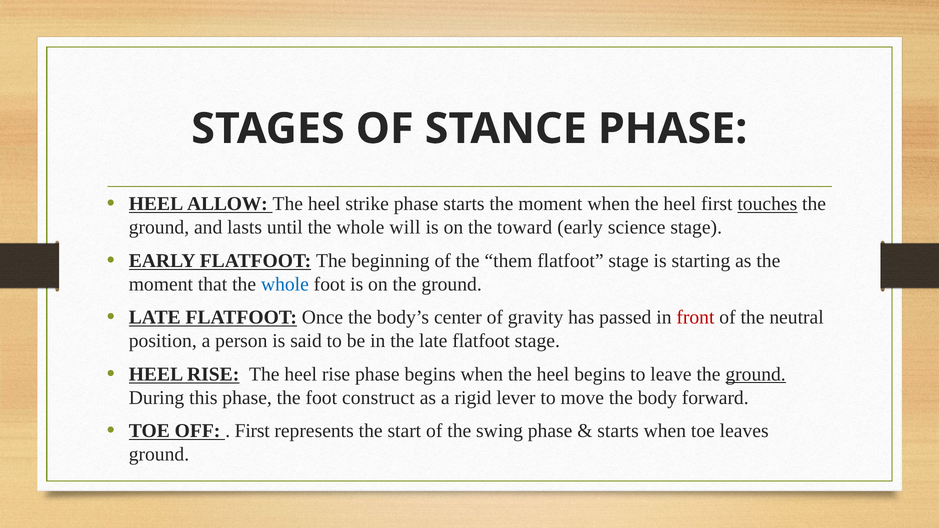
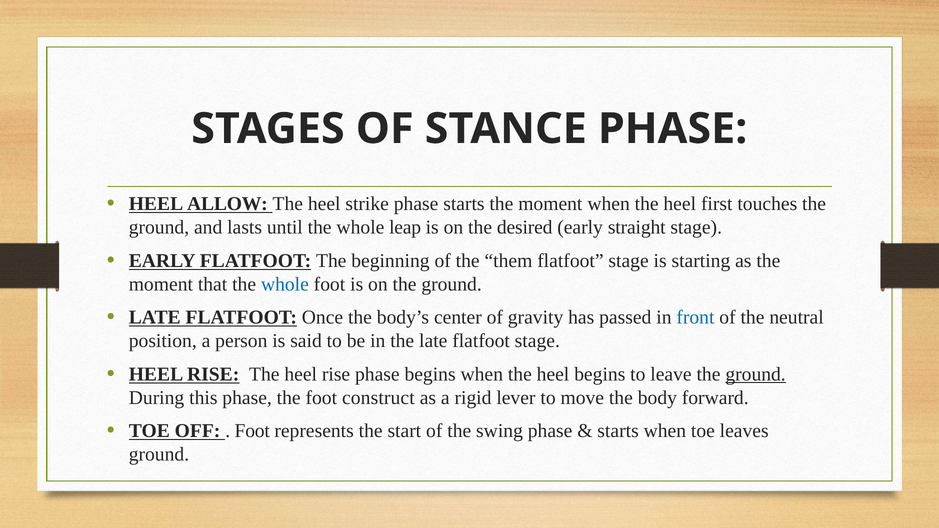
touches underline: present -> none (767, 204)
will: will -> leap (405, 228)
toward: toward -> desired (525, 228)
science: science -> straight (637, 228)
front colour: red -> blue (695, 318)
First: First -> Foot (252, 431)
